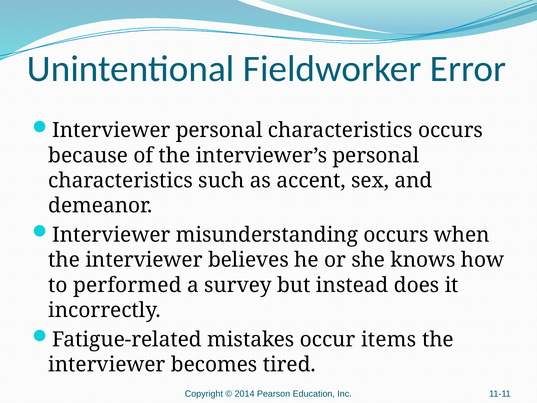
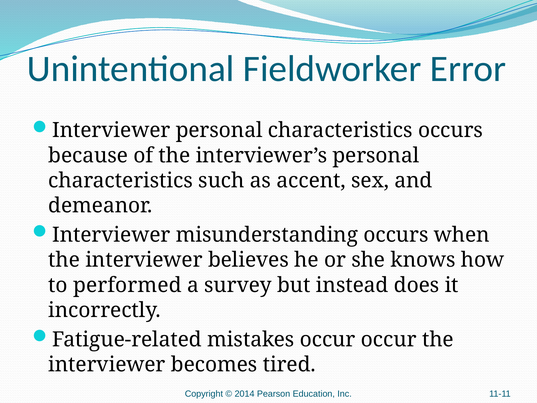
occur items: items -> occur (389, 339)
